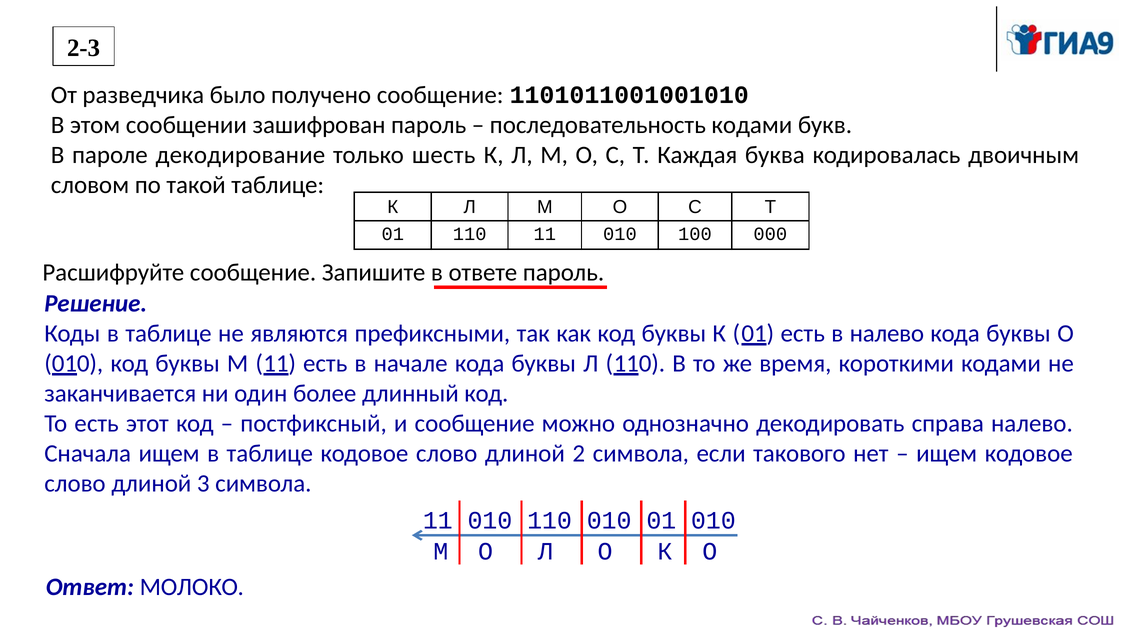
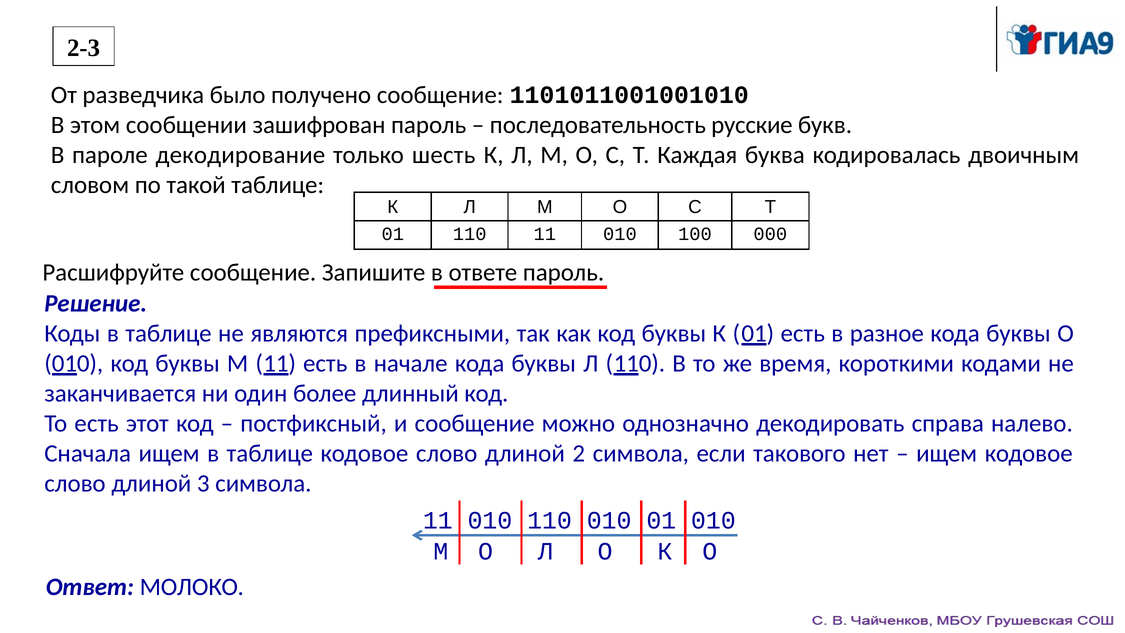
последовательность кодами: кодами -> русские (752, 125)
в налево: налево -> разное (887, 333)
